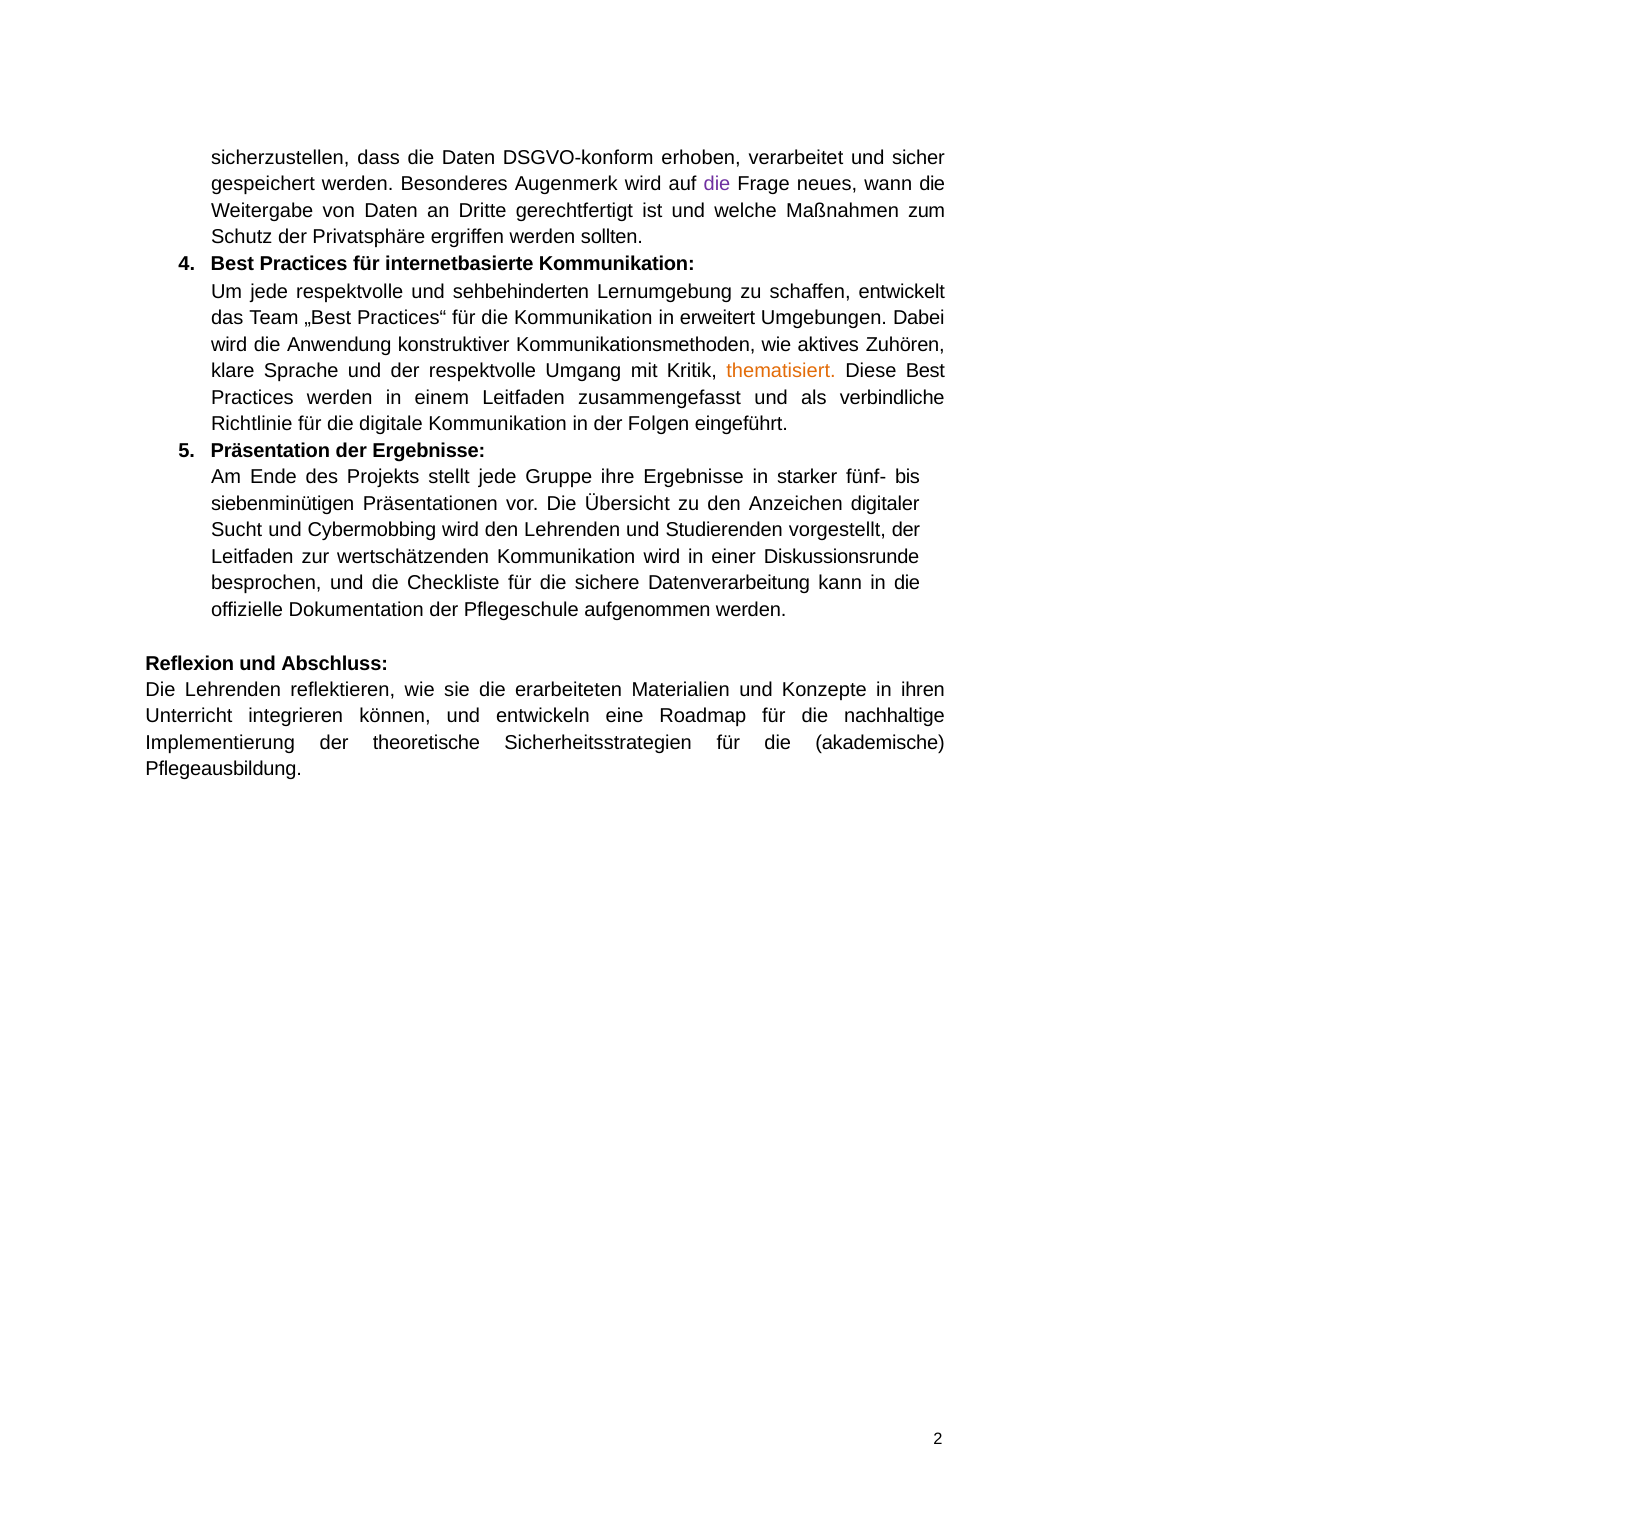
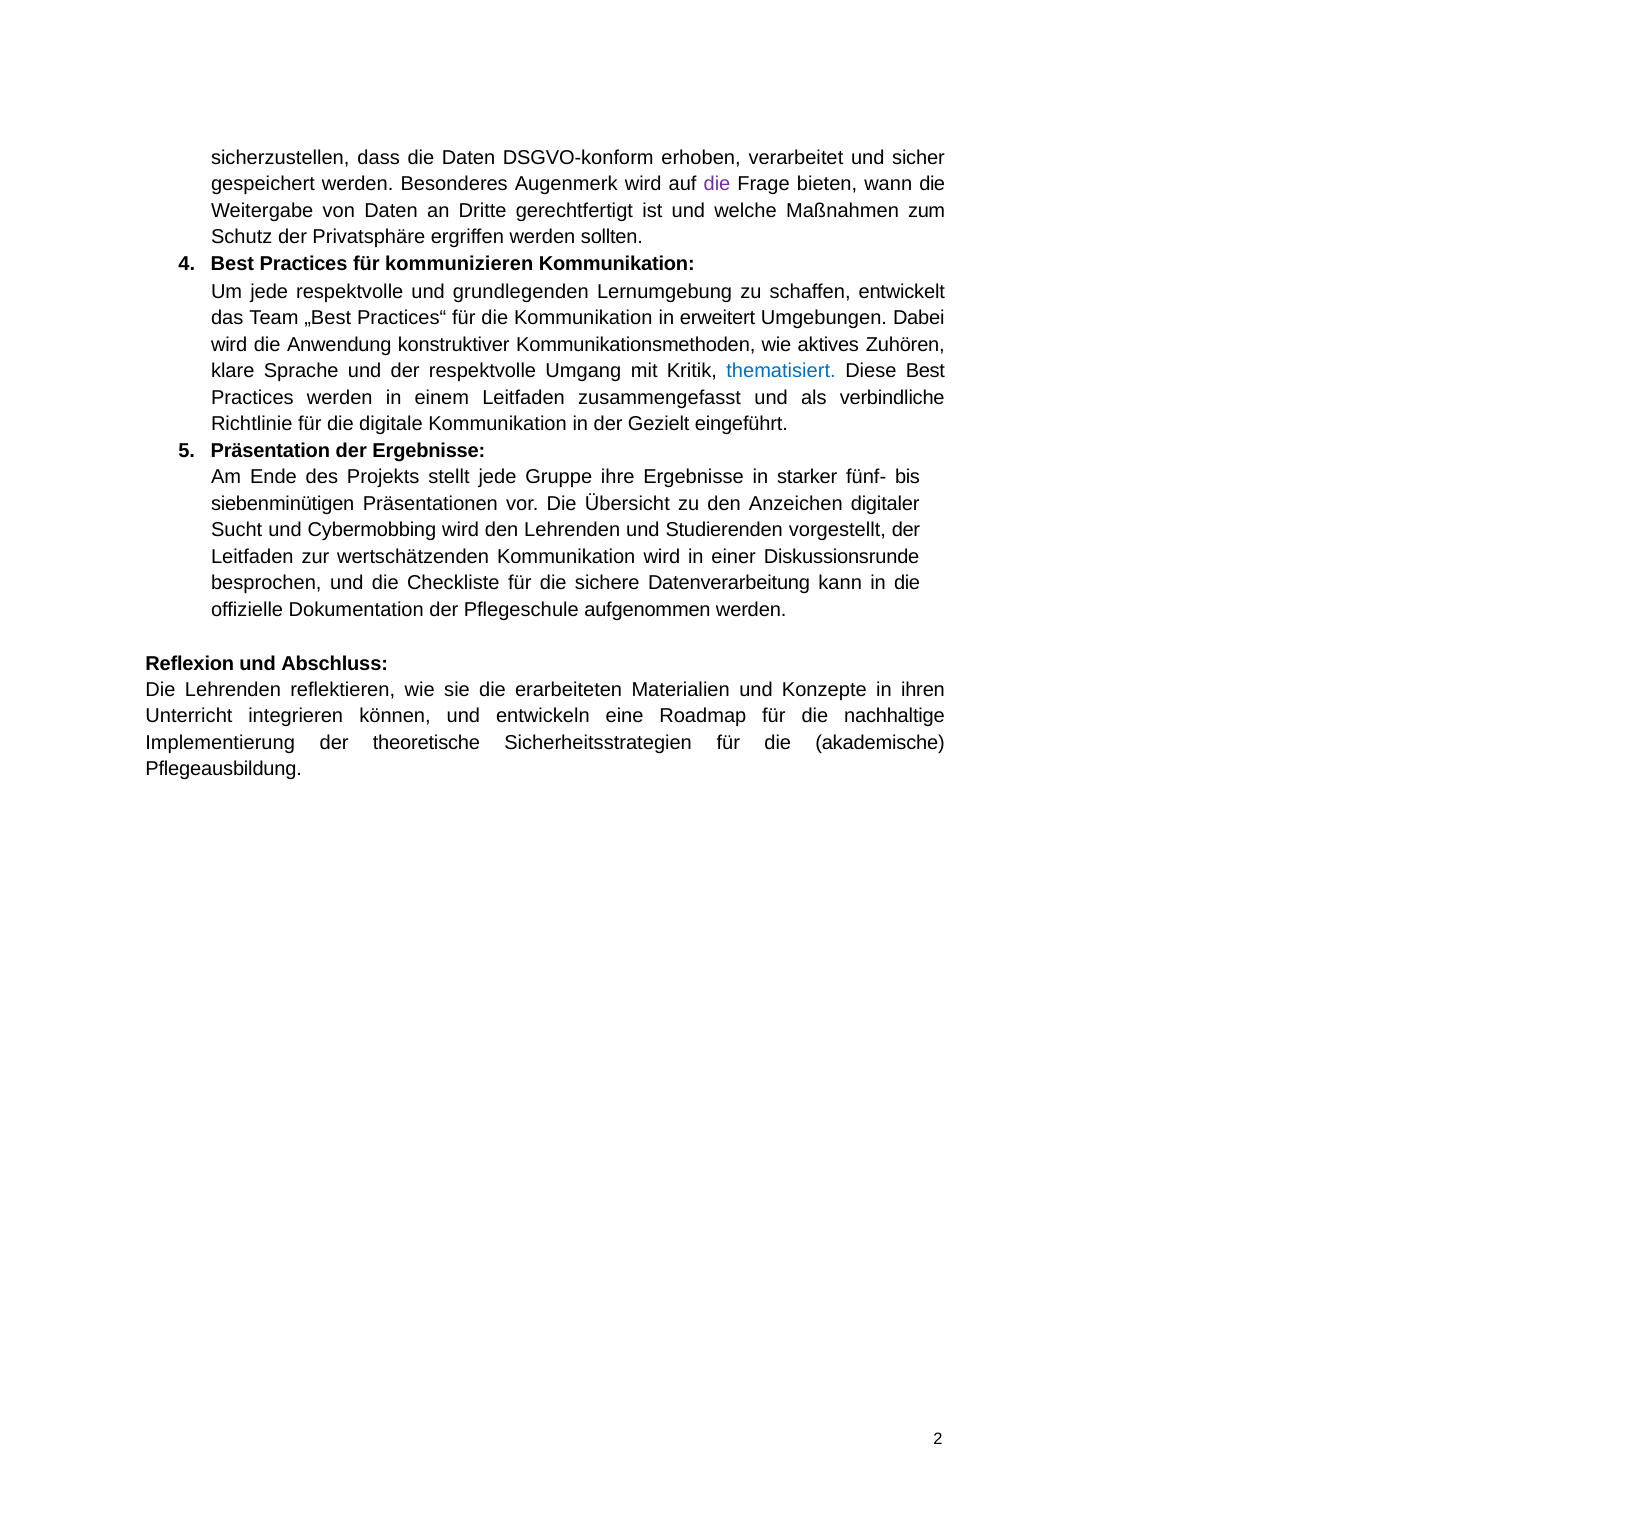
neues: neues -> bieten (827, 184)
internetbasierte: internetbasierte -> kommunizieren (459, 264)
sehbehinderten: sehbehinderten -> grundlegenden (521, 292)
thematisiert colour: orange -> blue (781, 371)
Folgen: Folgen -> Gezielt (659, 424)
